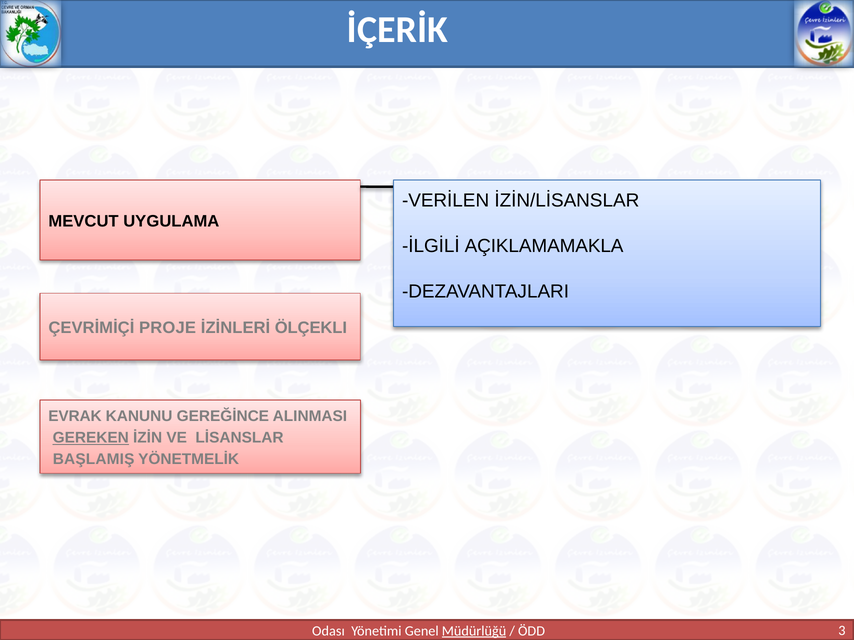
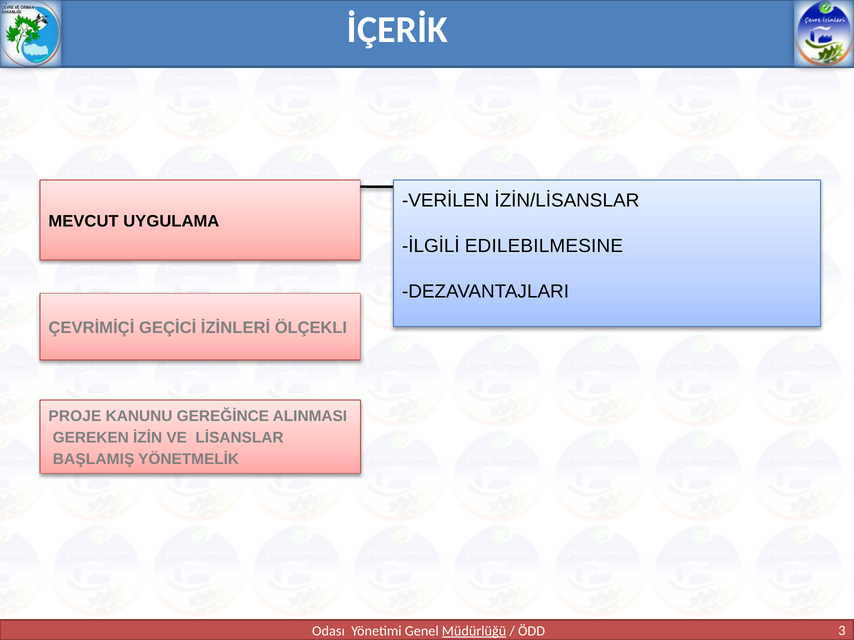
AÇIKLAMAMAKLA: AÇIKLAMAMAKLA -> EDILEBILMESINE (544, 246)
PROJE: PROJE -> GEÇİCİ (168, 328)
EVRAK: EVRAK -> PROJE (75, 416)
GEREKEN underline: present -> none (91, 438)
